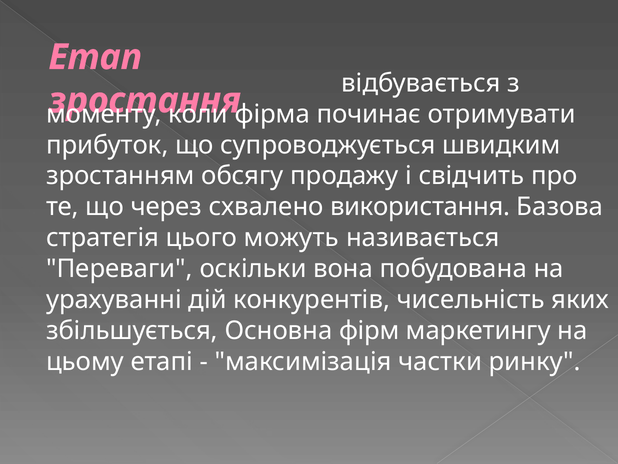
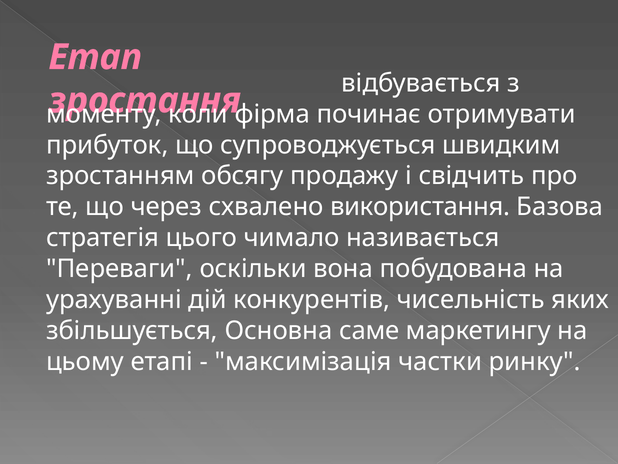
можуть: можуть -> чимало (292, 238)
фірм: фірм -> саме (369, 330)
